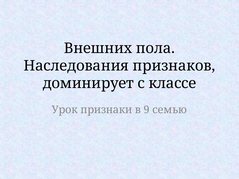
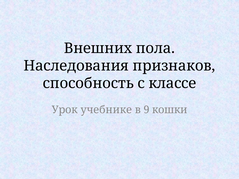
доминирует: доминирует -> способность (88, 83)
признаки: признаки -> учебнике (106, 110)
семью: семью -> кошки (170, 110)
